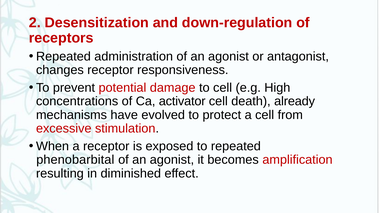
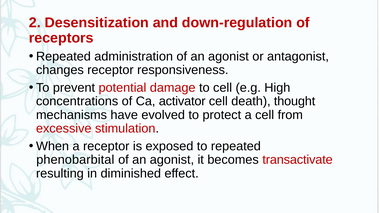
already: already -> thought (295, 101)
amplification: amplification -> transactivate (298, 160)
